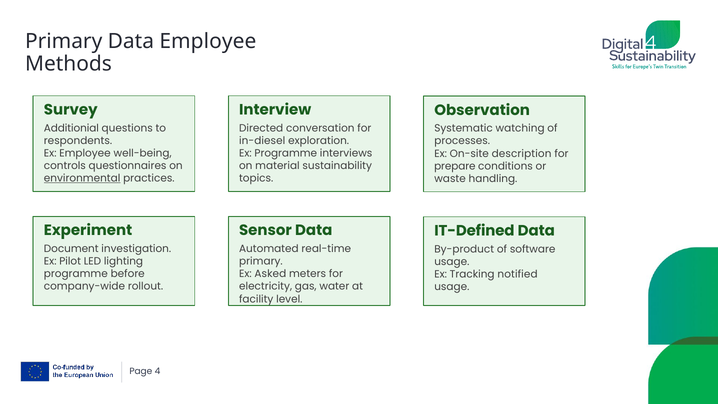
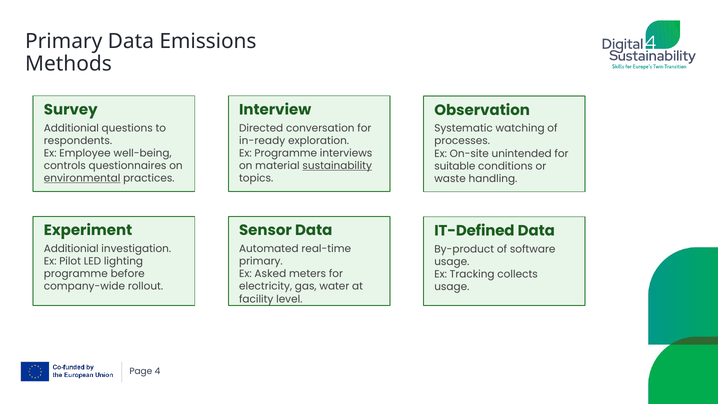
Data Employee: Employee -> Emissions (208, 41)
in-diesel: in-diesel -> in-ready (262, 141)
description: description -> unintended (522, 154)
sustainability underline: none -> present (337, 166)
prepare: prepare -> suitable (455, 166)
Document: Document -> Additionial (71, 249)
notified: notified -> collects (518, 274)
